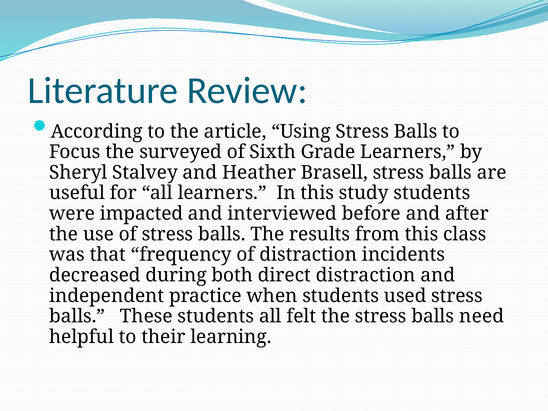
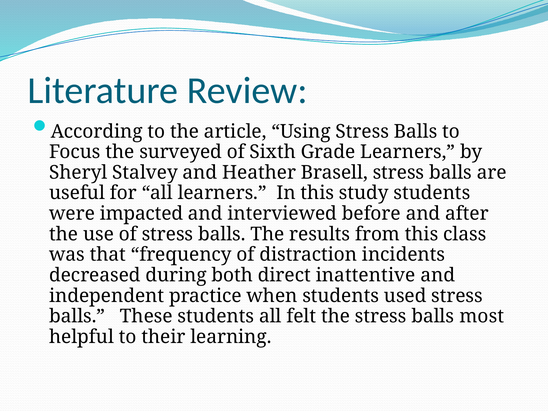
direct distraction: distraction -> inattentive (366, 275)
need: need -> most (482, 316)
